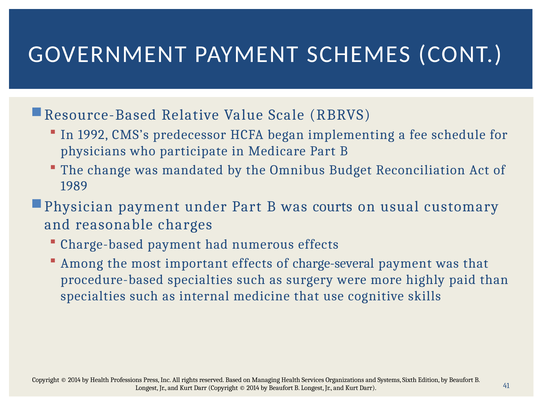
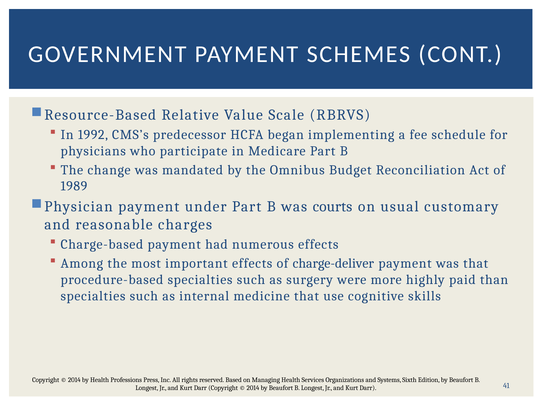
charge-several: charge-several -> charge-deliver (333, 264)
